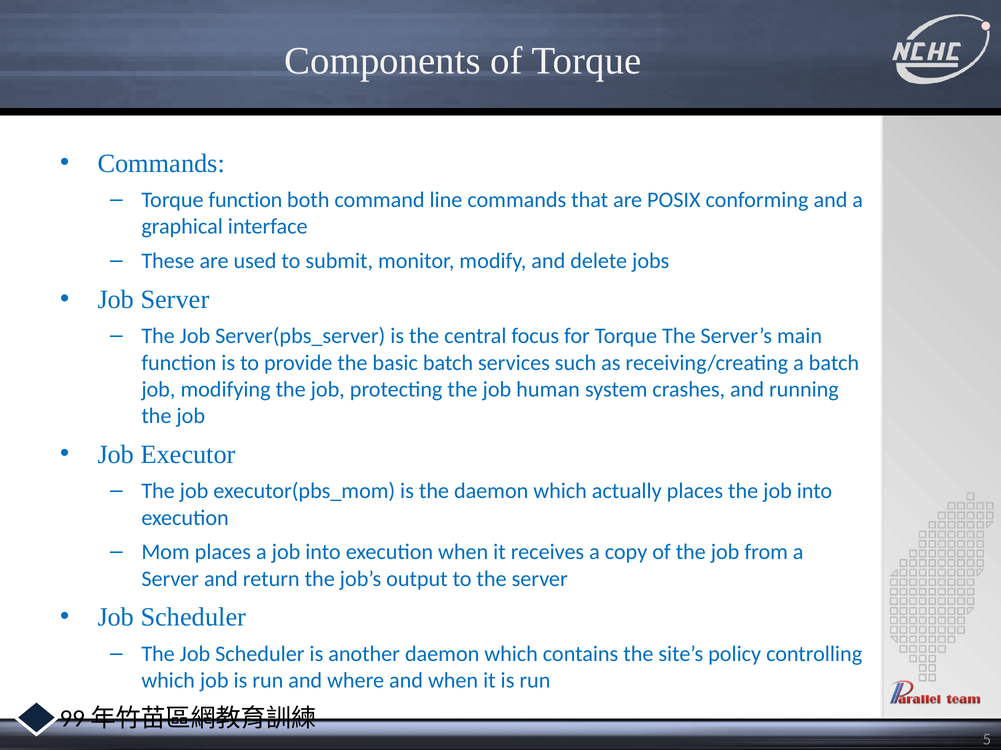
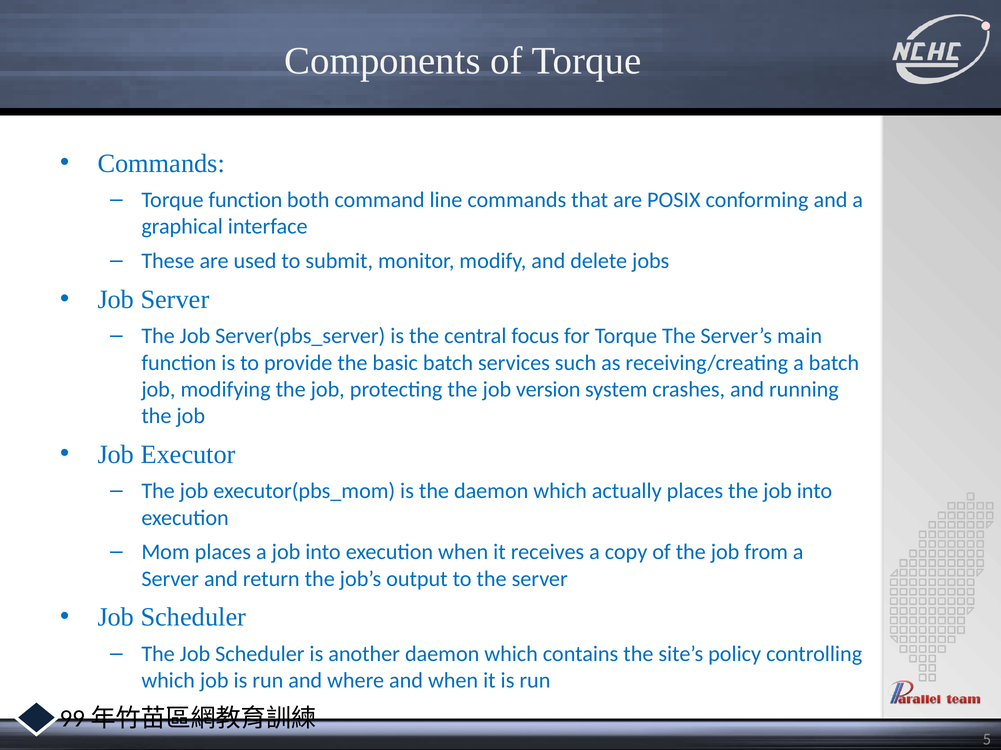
human: human -> version (548, 390)
